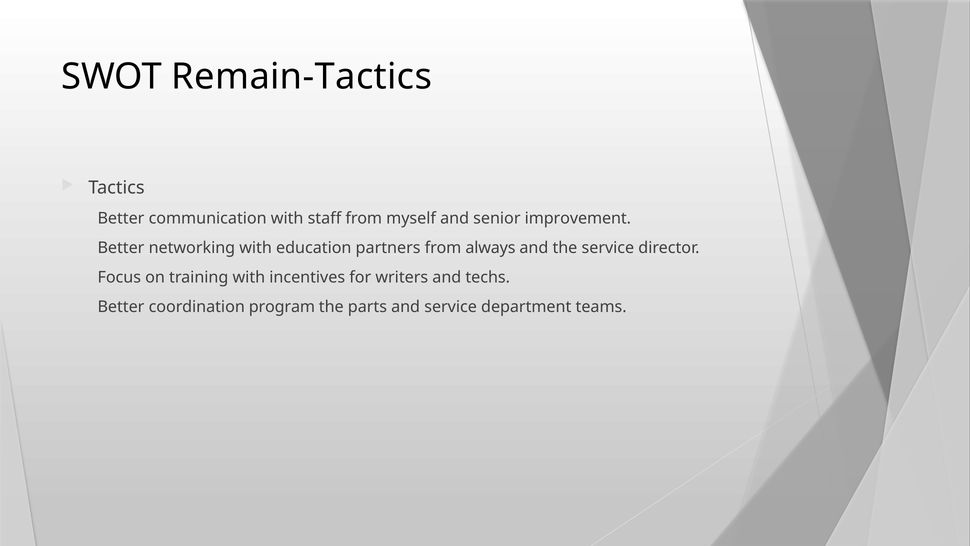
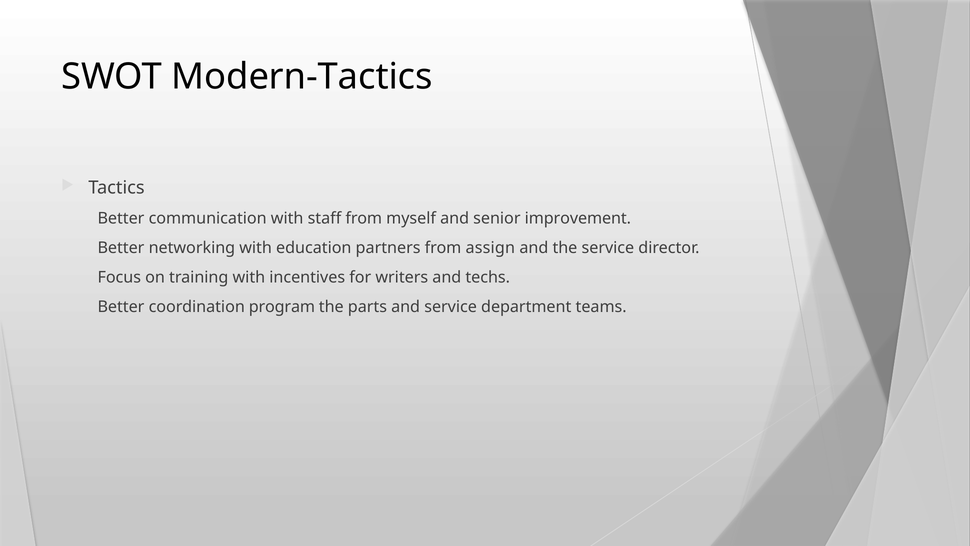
Remain-Tactics: Remain-Tactics -> Modern-Tactics (302, 76)
always: always -> assign (490, 248)
